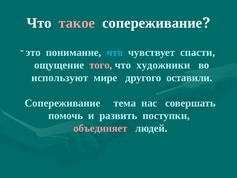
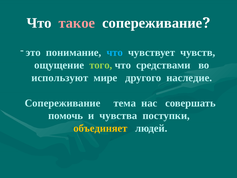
спасти: спасти -> чувств (198, 52)
того colour: pink -> light green (101, 65)
художники: художники -> средствами (163, 65)
оставили: оставили -> наследие (189, 78)
развить: развить -> чувства (118, 116)
объединяет colour: pink -> yellow (100, 128)
